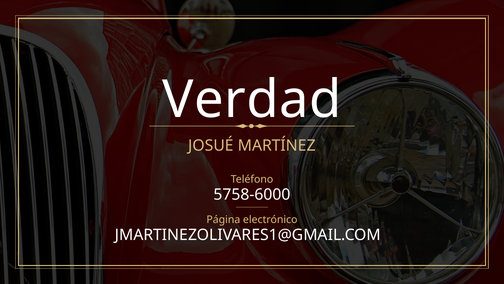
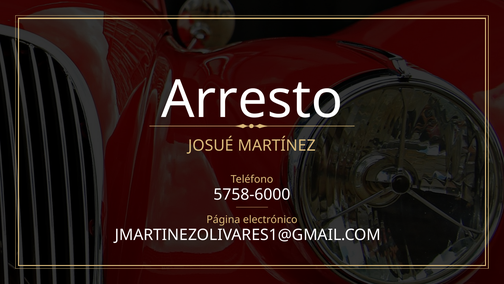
Verdad: Verdad -> Arresto (252, 100)
